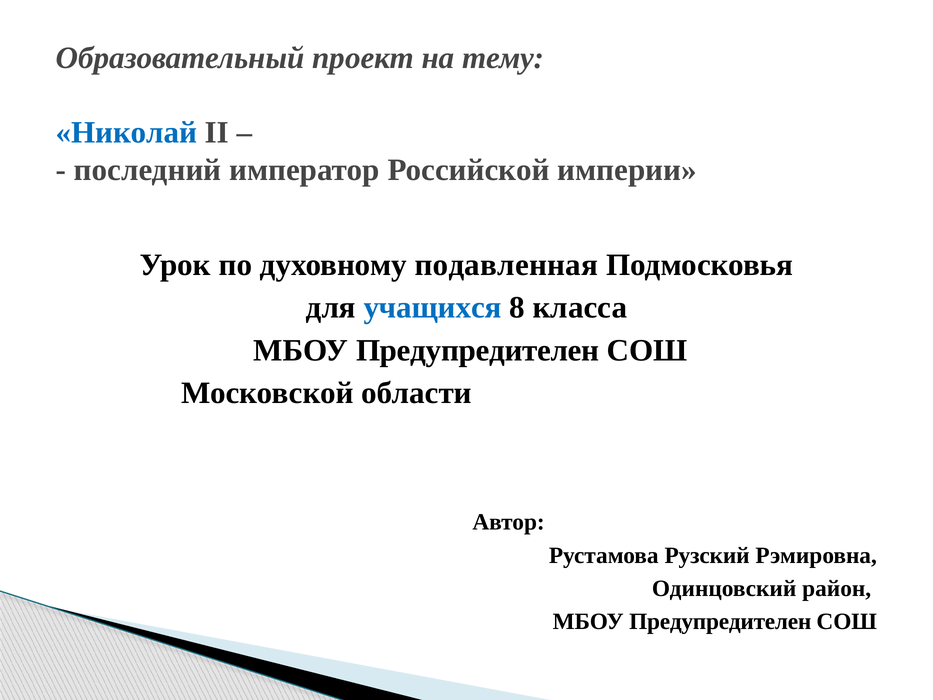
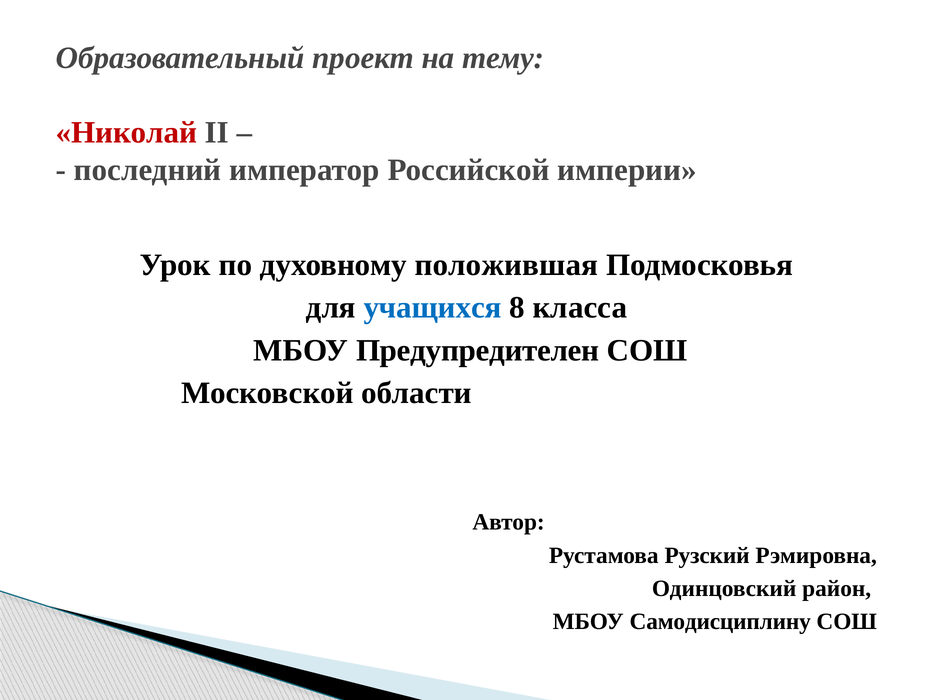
Николай colour: blue -> red (126, 133)
подавленная: подавленная -> положившая (506, 265)
Предупредителен: Предупредителен -> Самодисциплину (720, 621)
